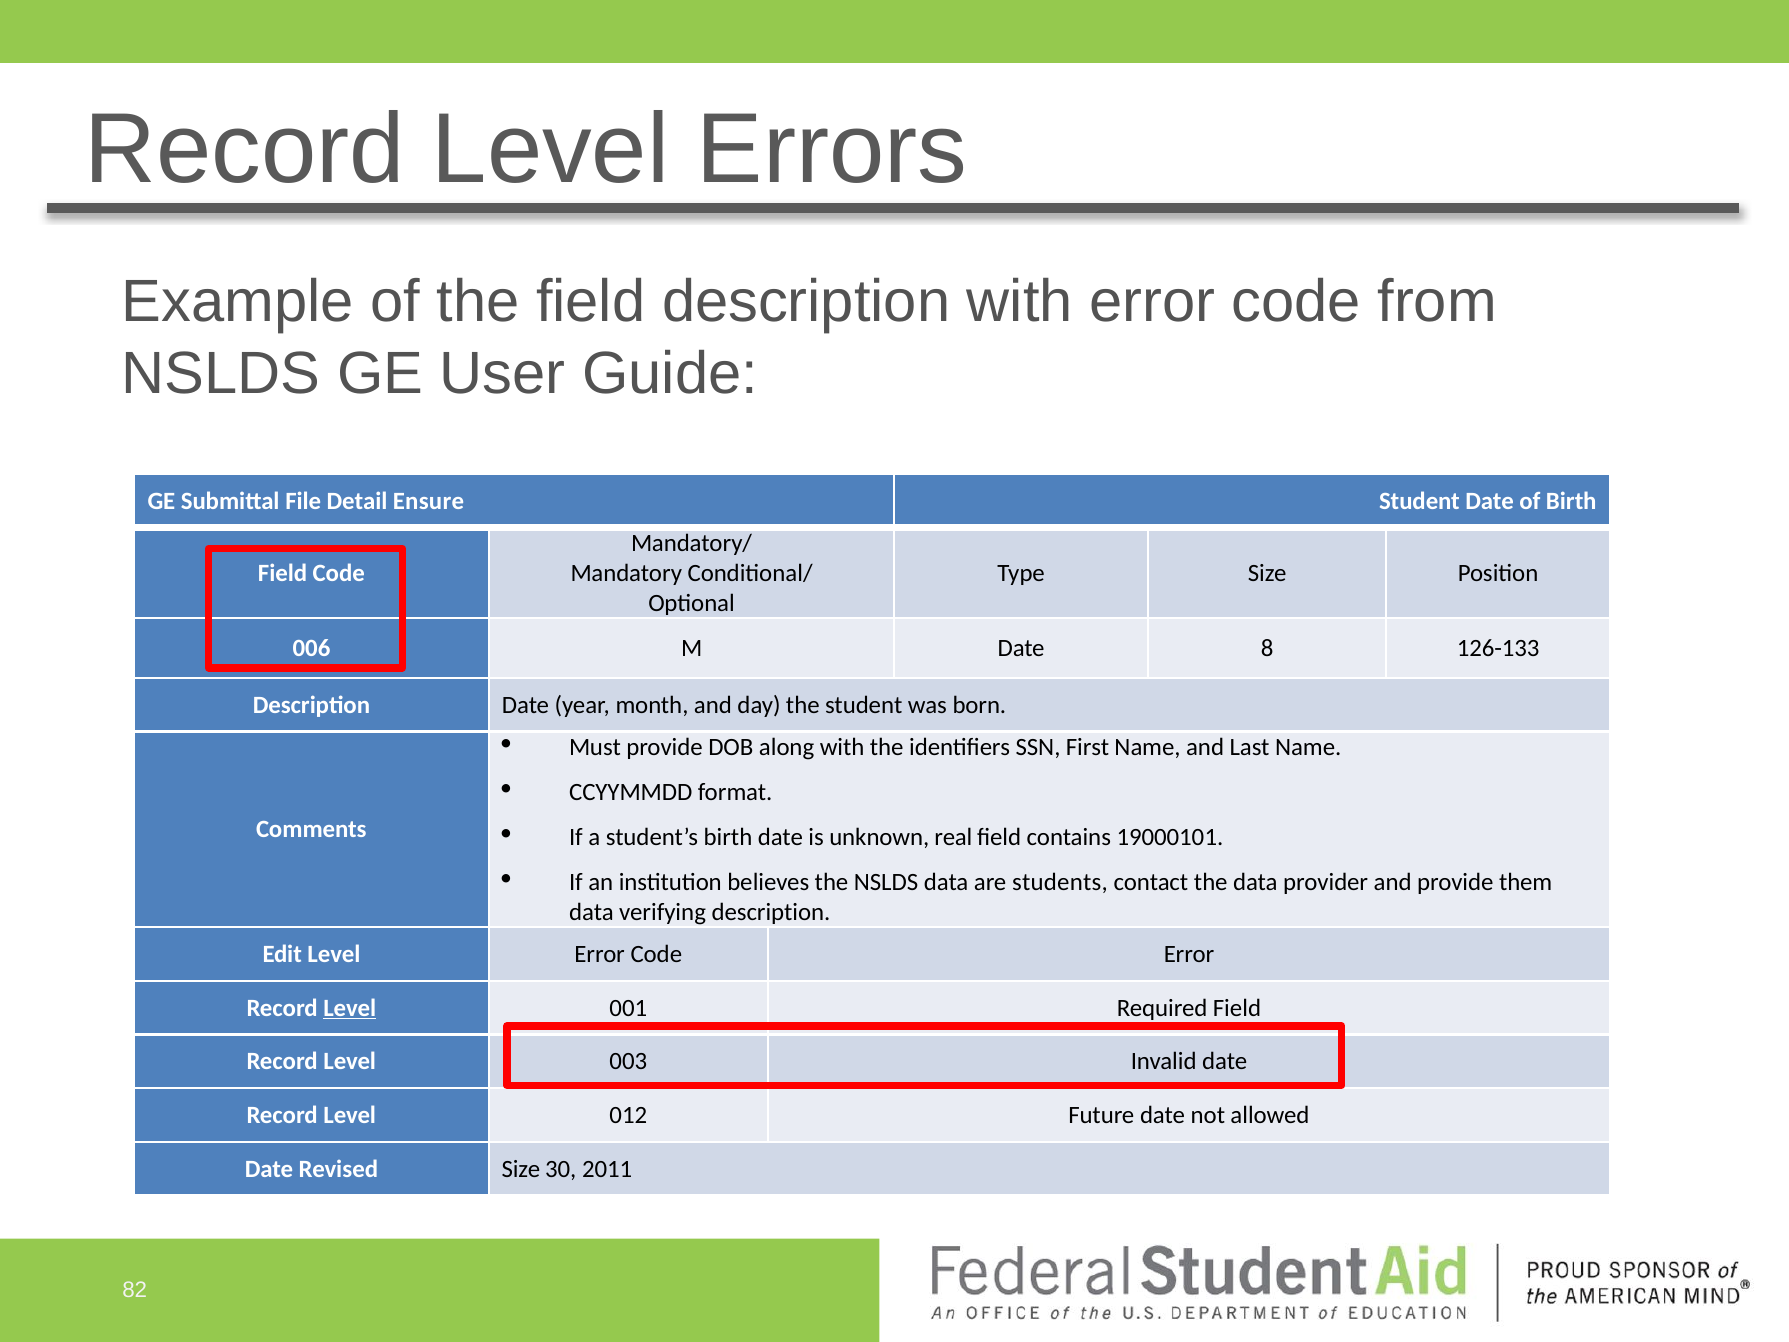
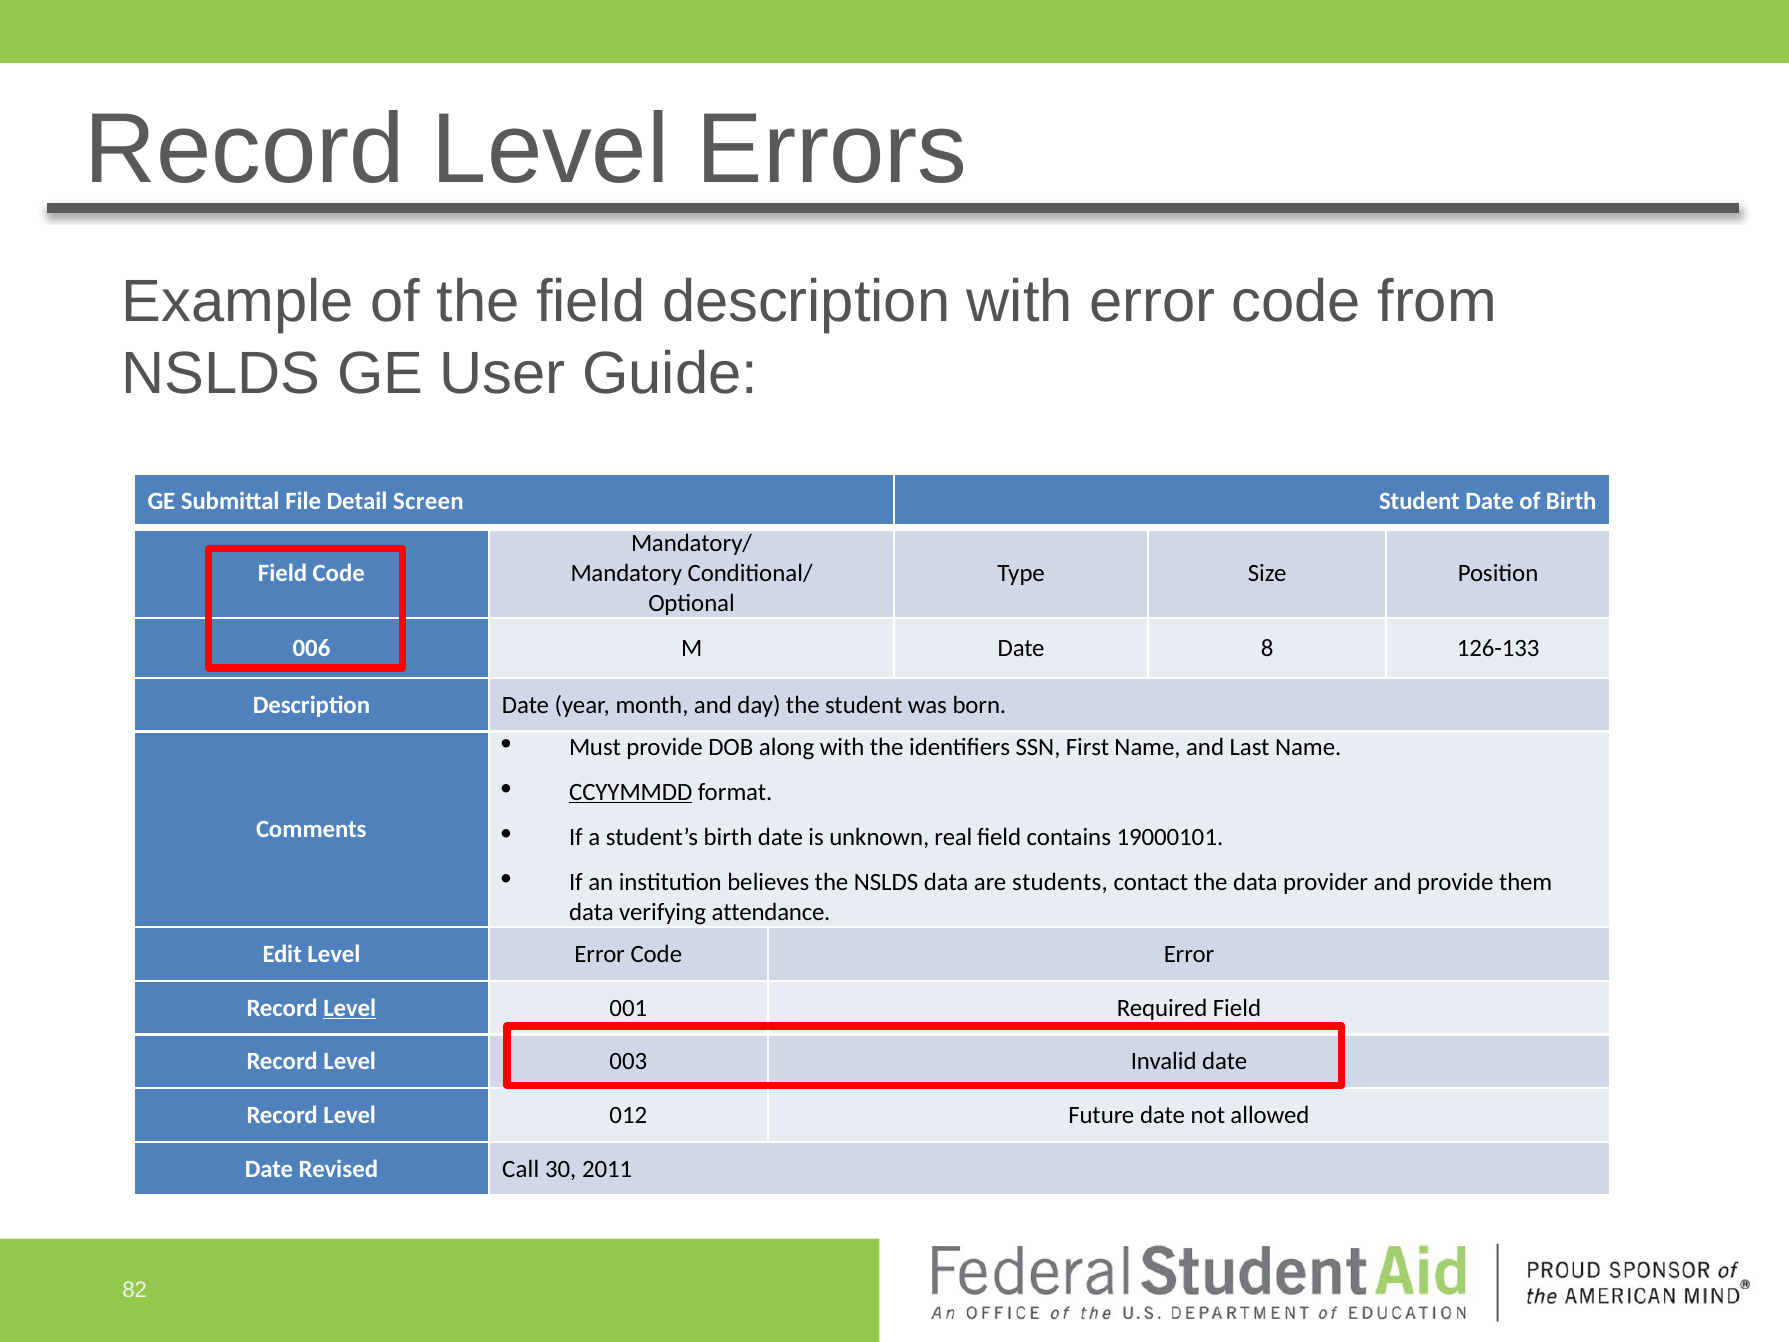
Ensure: Ensure -> Screen (428, 501)
CCYYMMDD underline: none -> present (631, 792)
verifying description: description -> attendance (771, 912)
Revised Size: Size -> Call (521, 1169)
